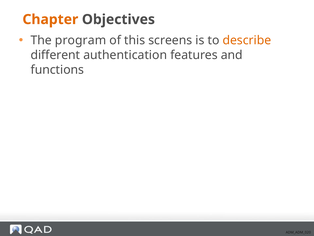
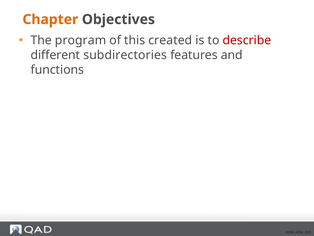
screens: screens -> created (170, 40)
describe colour: orange -> red (247, 40)
authentication: authentication -> subdirectories (125, 55)
